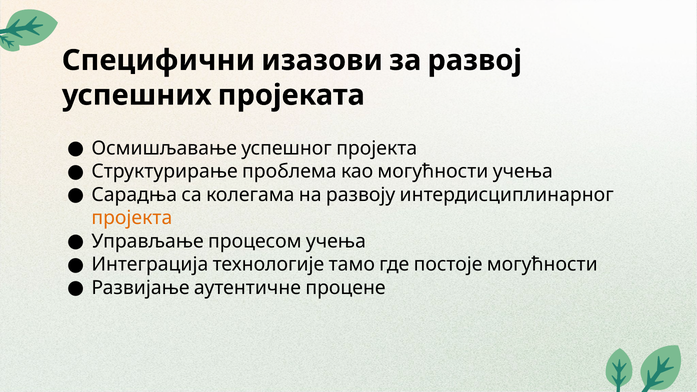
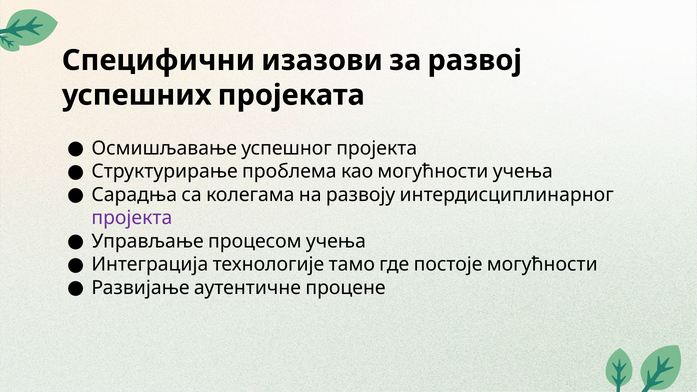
пројекта colour: orange -> purple (132, 218)
